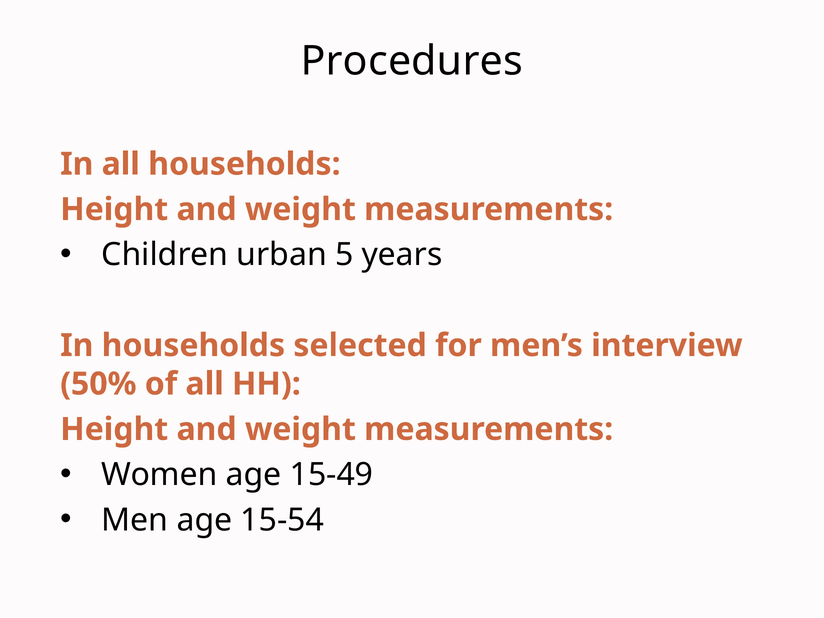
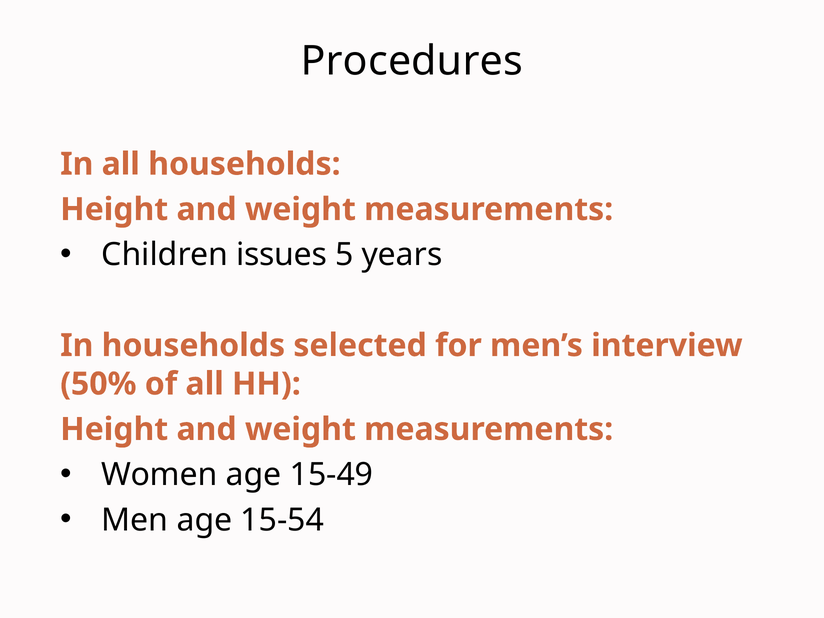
urban: urban -> issues (282, 255)
